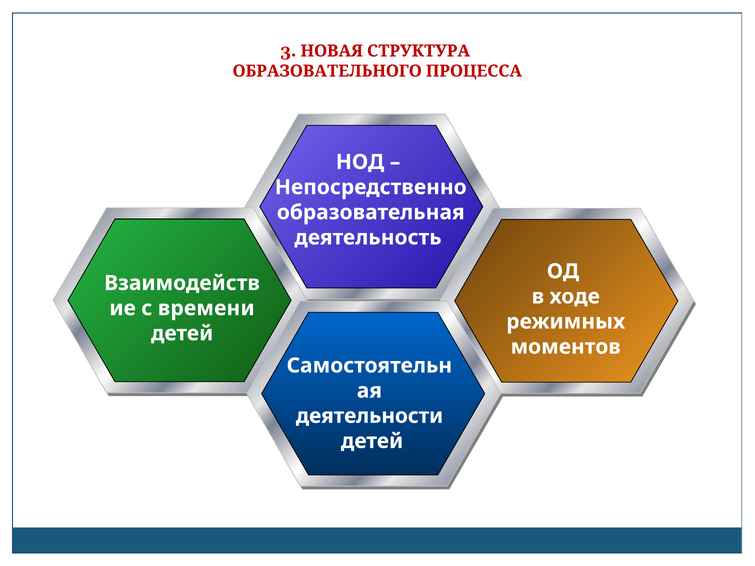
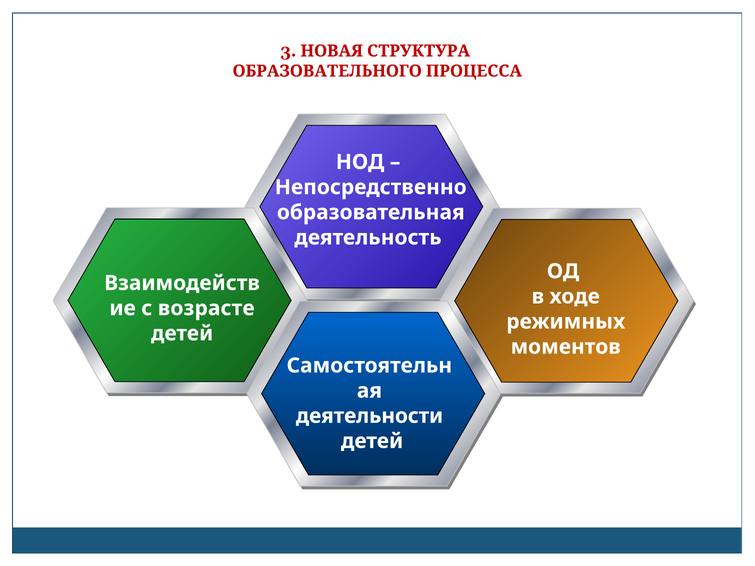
времени: времени -> возрасте (206, 308)
